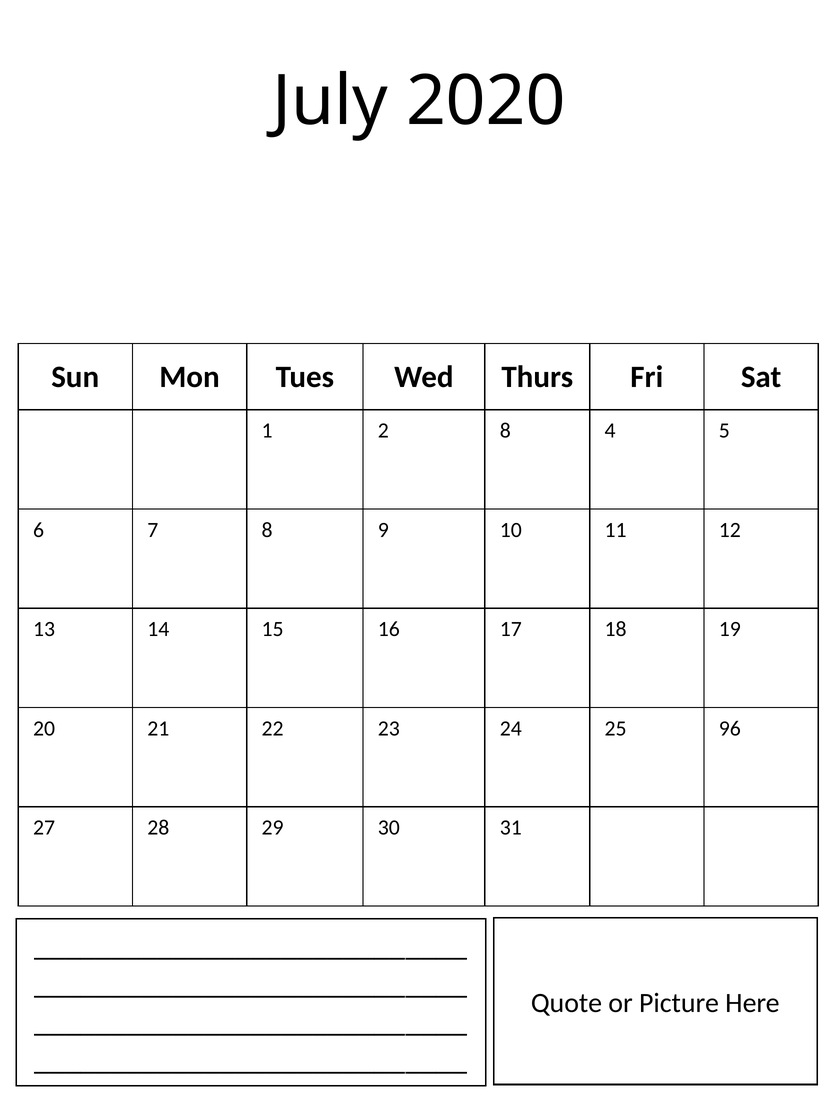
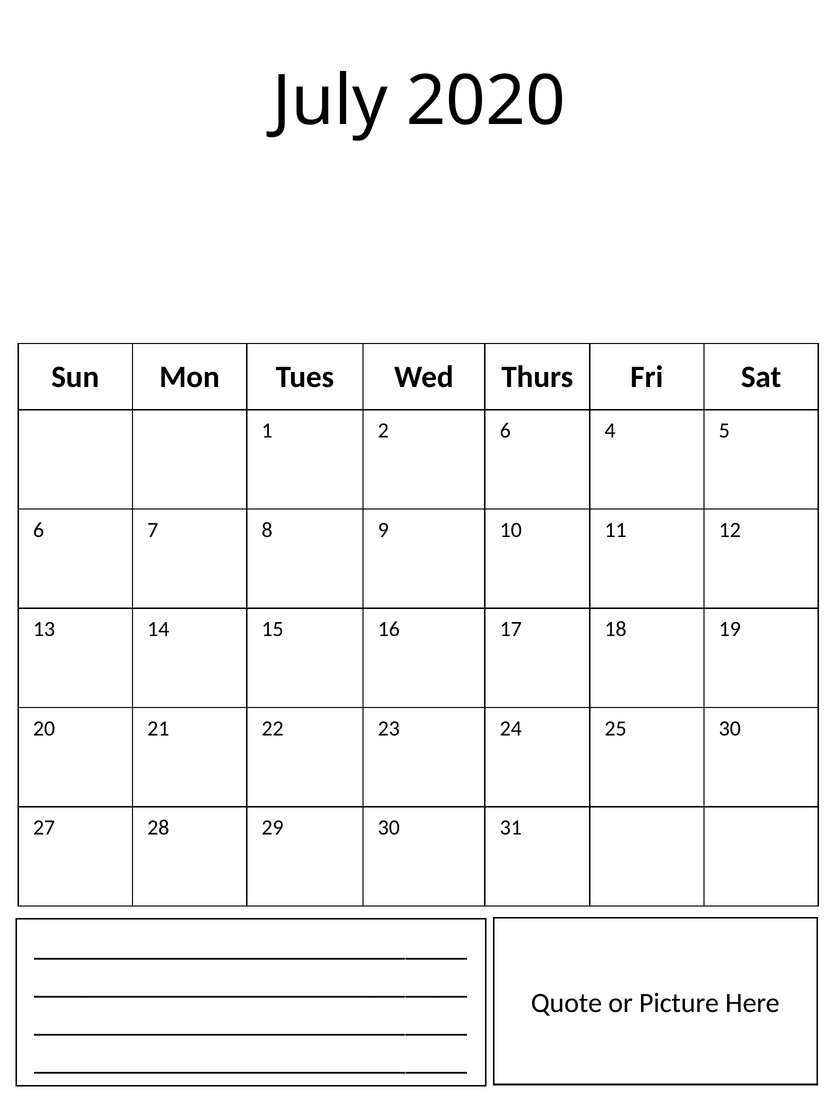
2 8: 8 -> 6 (505, 431)
25 96: 96 -> 30 (730, 729)
